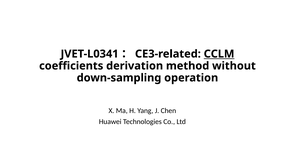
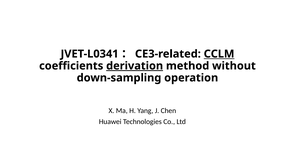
derivation underline: none -> present (135, 66)
